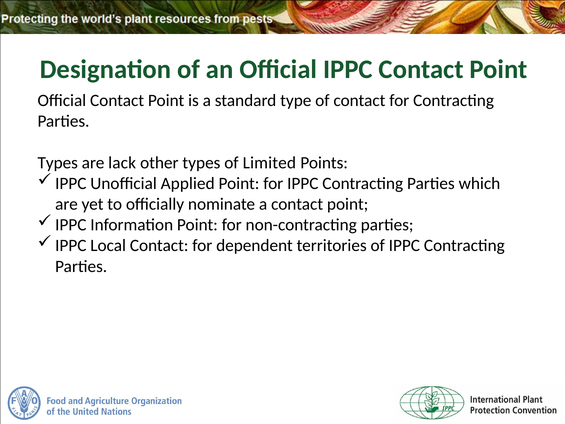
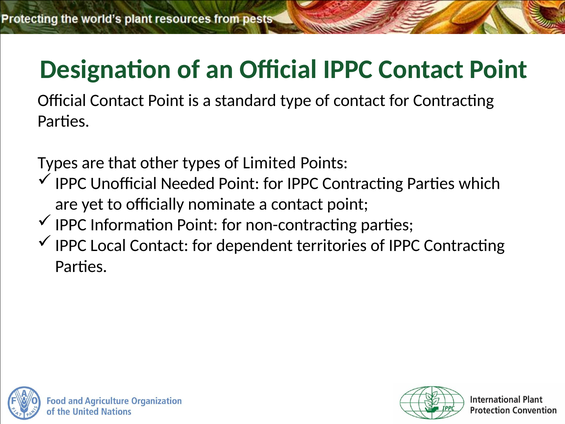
lack: lack -> that (122, 163)
Applied: Applied -> Needed (188, 183)
